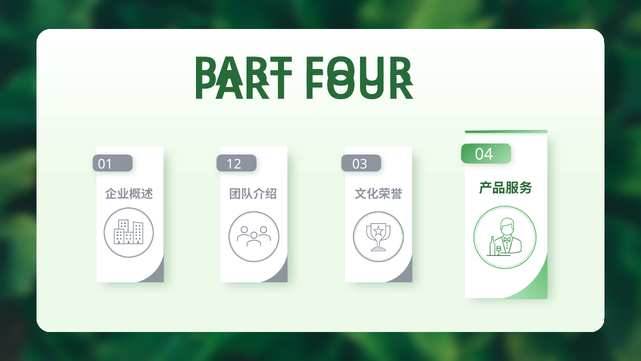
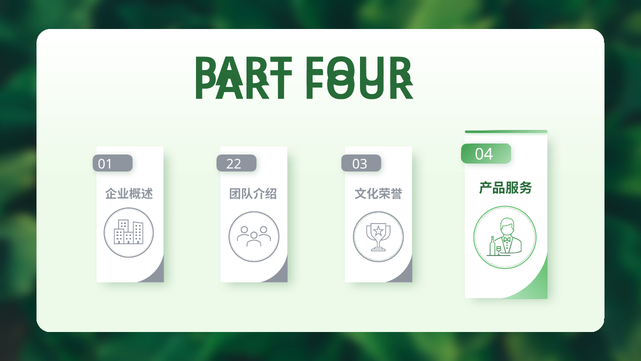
12: 12 -> 22 (234, 164)
